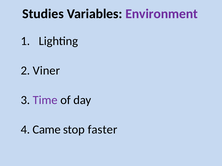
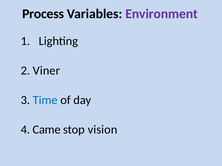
Studies: Studies -> Process (43, 14)
Time colour: purple -> blue (45, 100)
faster: faster -> vision (103, 130)
